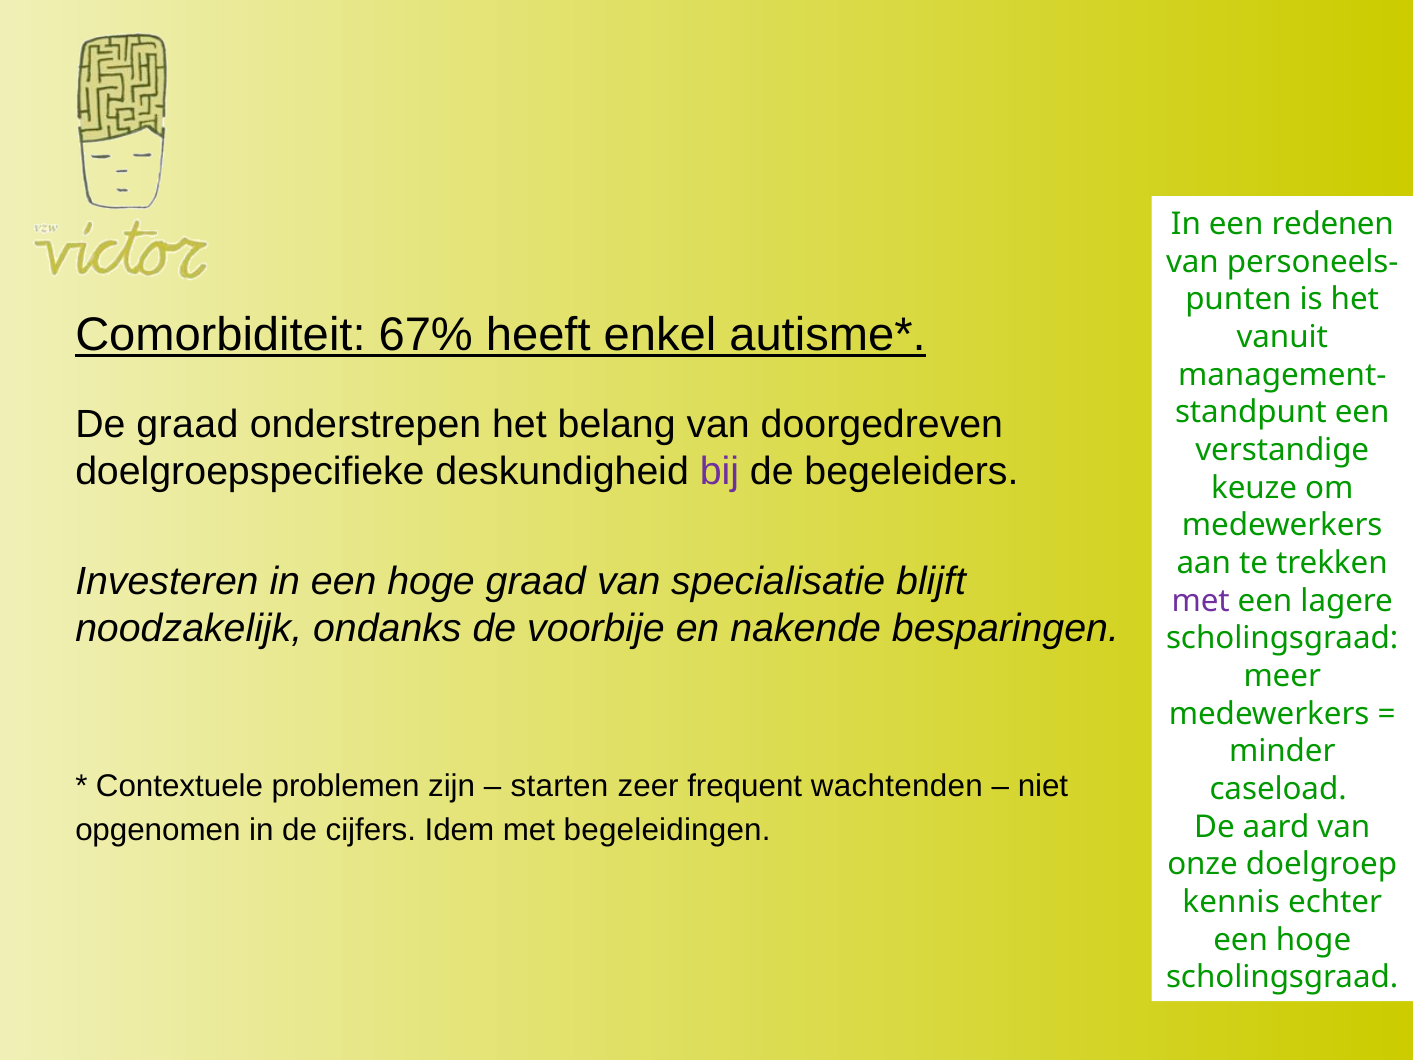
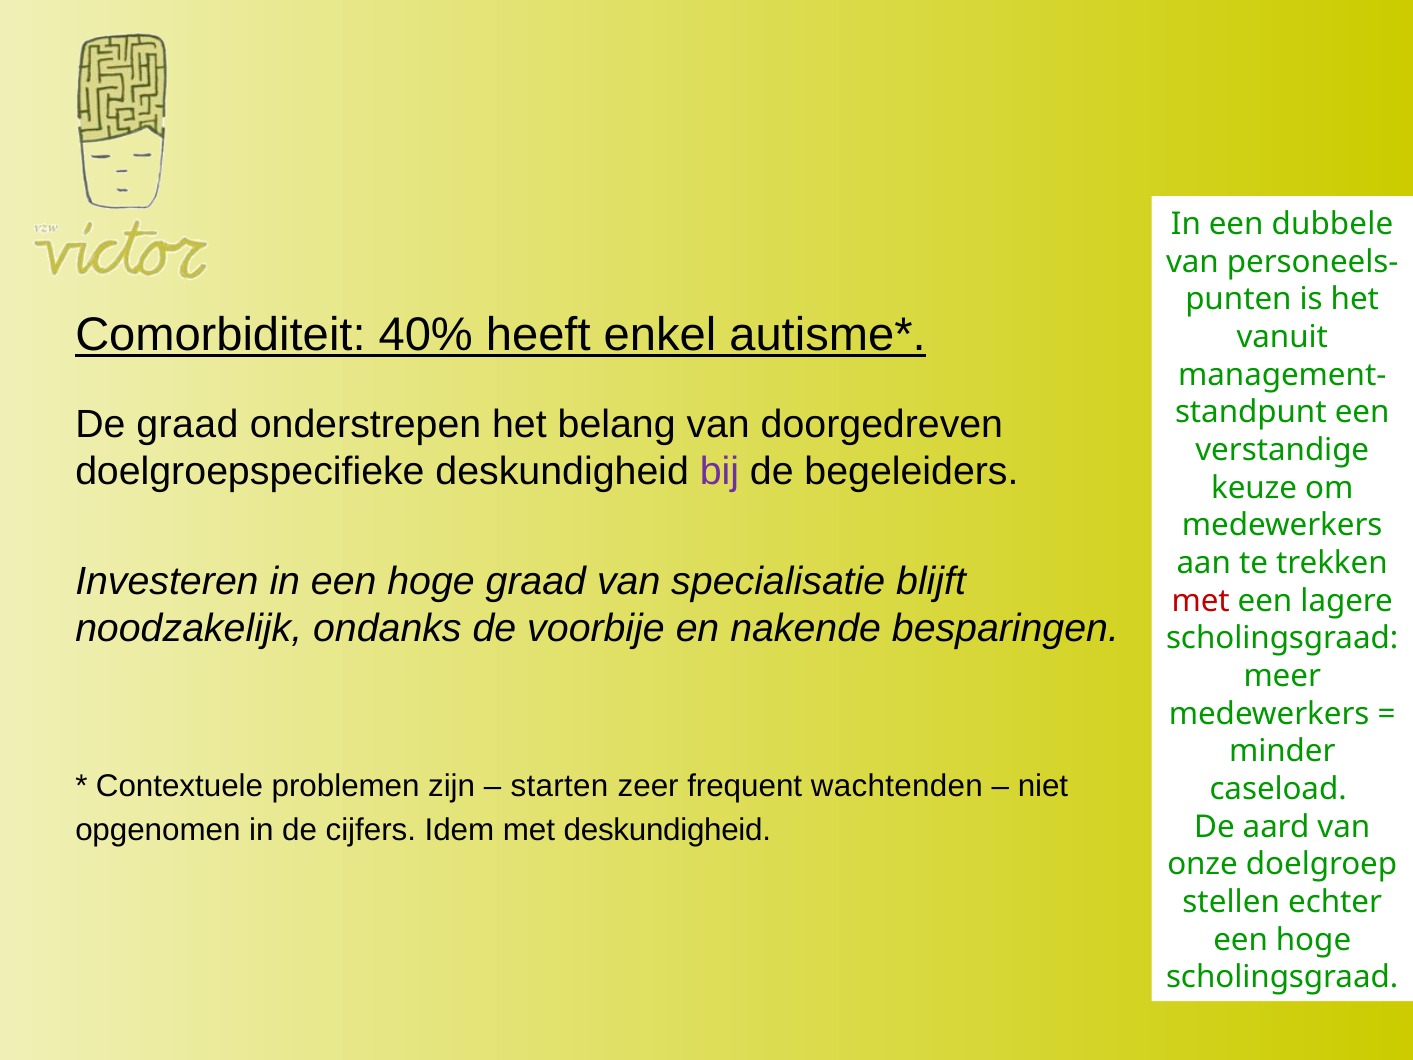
redenen: redenen -> dubbele (1332, 224)
67%: 67% -> 40% (426, 335)
met colour: purple -> red (1201, 601)
met begeleidingen: begeleidingen -> deskundigheid (667, 830)
kennis: kennis -> stellen (1231, 902)
